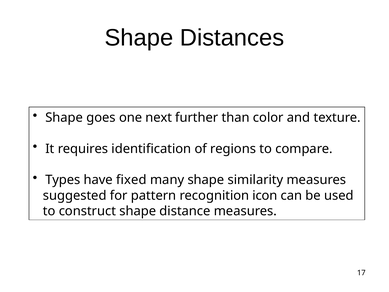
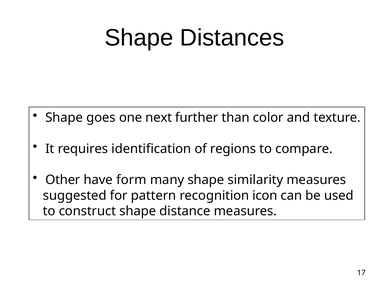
Types: Types -> Other (63, 180)
fixed: fixed -> form (131, 180)
